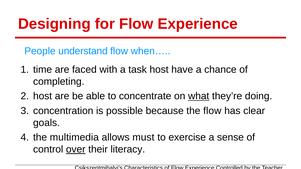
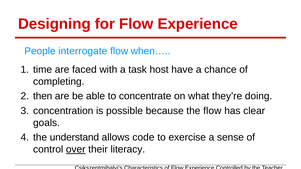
understand: understand -> interrogate (83, 51)
host: host -> then (43, 96)
what underline: present -> none (199, 96)
multimedia: multimedia -> understand (74, 138)
must: must -> code (143, 138)
